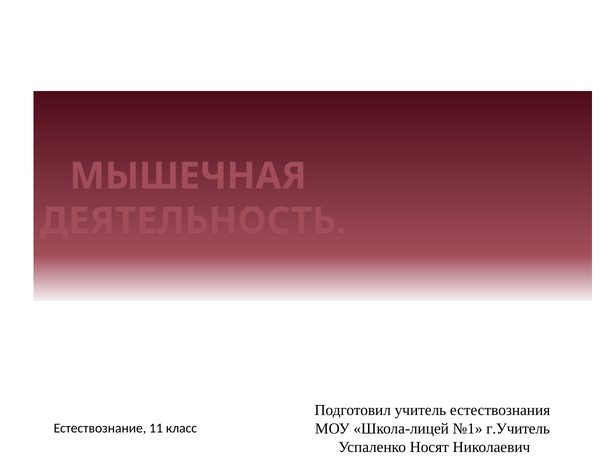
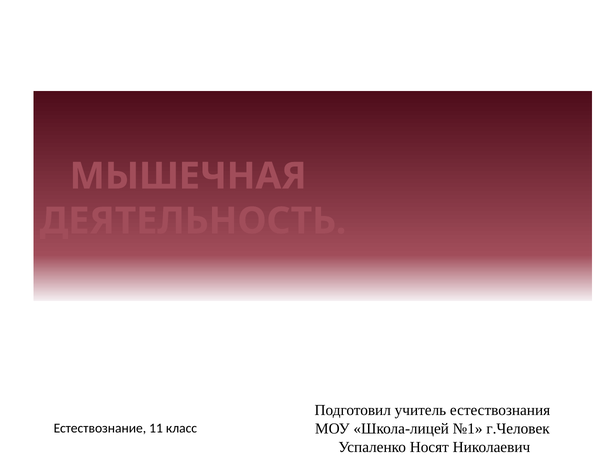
г.Учитель: г.Учитель -> г.Человек (518, 428)
